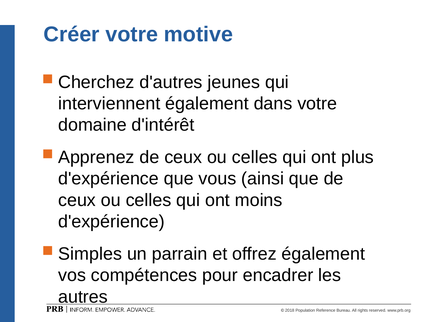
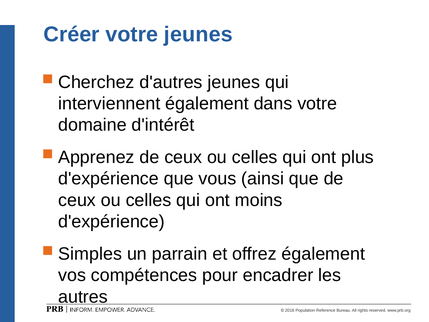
votre motive: motive -> jeunes (198, 34)
